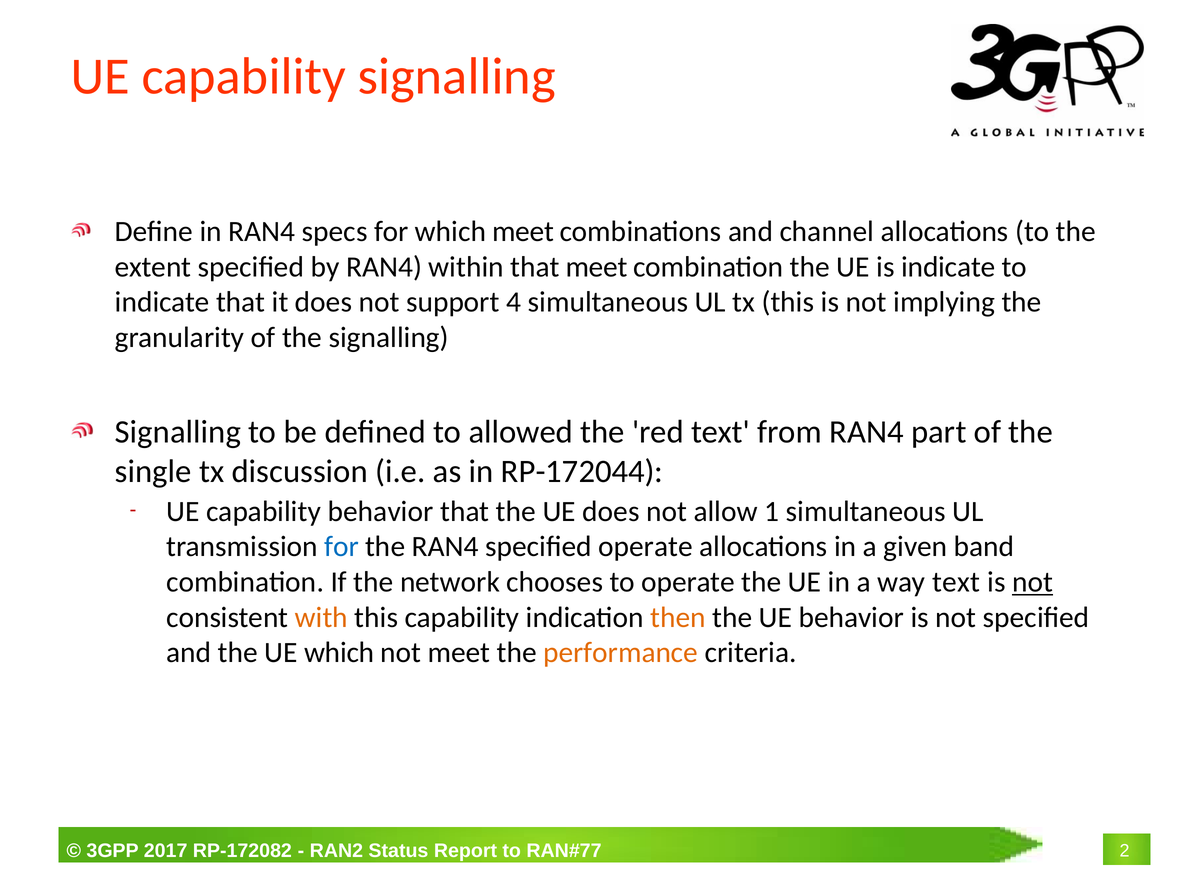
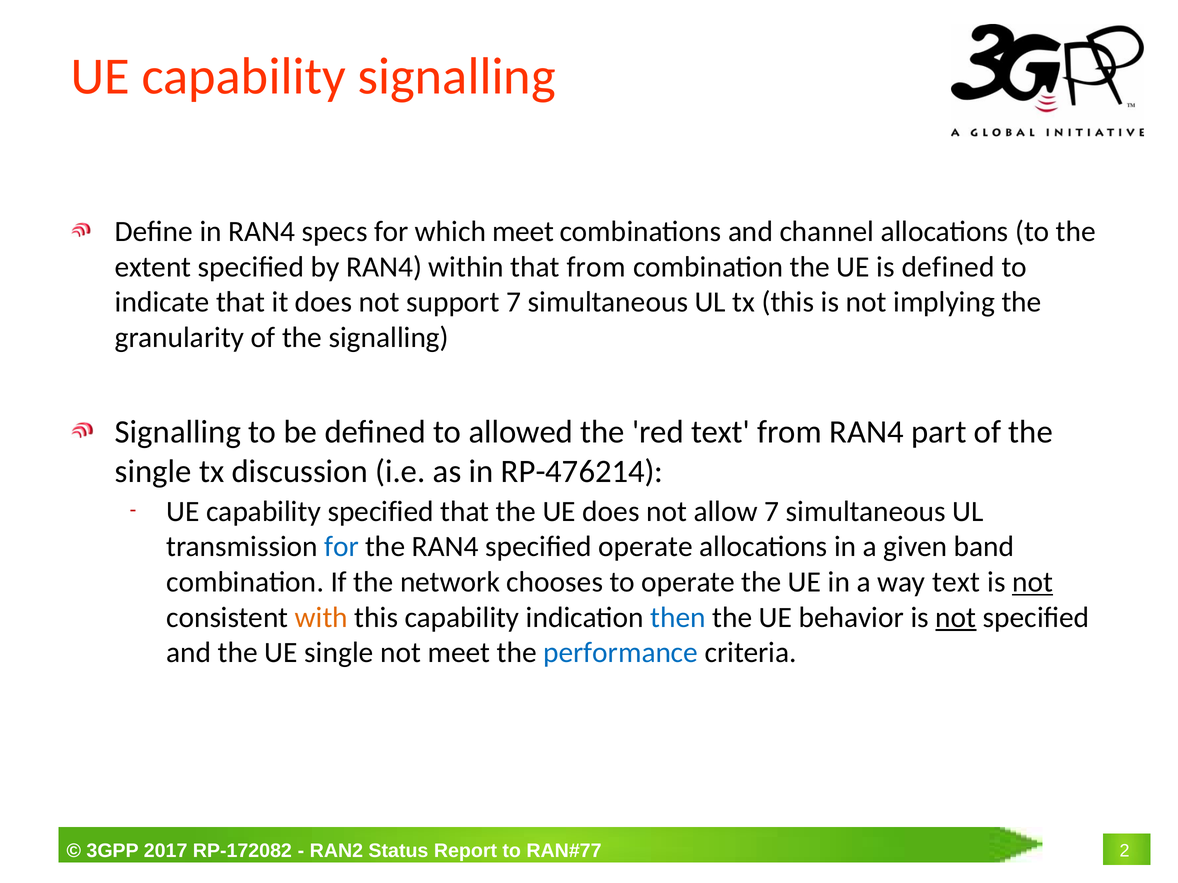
that meet: meet -> from (596, 267)
is indicate: indicate -> defined (948, 267)
support 4: 4 -> 7 (514, 302)
RP-172044: RP-172044 -> RP-476214 (582, 472)
capability behavior: behavior -> specified (381, 512)
allow 1: 1 -> 7 (772, 512)
then colour: orange -> blue (678, 618)
not underline: none -> present (956, 618)
UE which: which -> single (339, 653)
performance colour: orange -> blue (621, 653)
